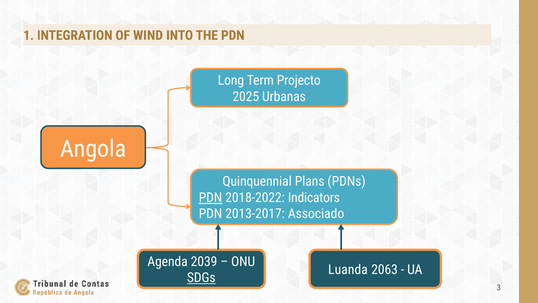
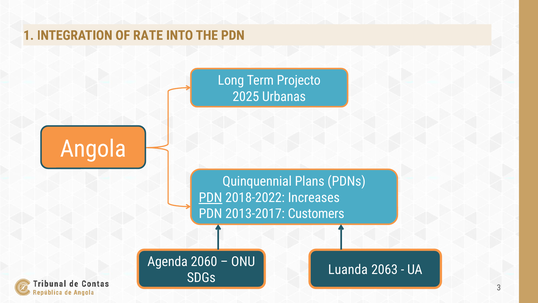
WIND: WIND -> RATE (148, 35)
Indicators: Indicators -> Increases (314, 197)
Associado: Associado -> Customers (316, 214)
2039: 2039 -> 2060 (204, 261)
SDGs underline: present -> none (201, 278)
